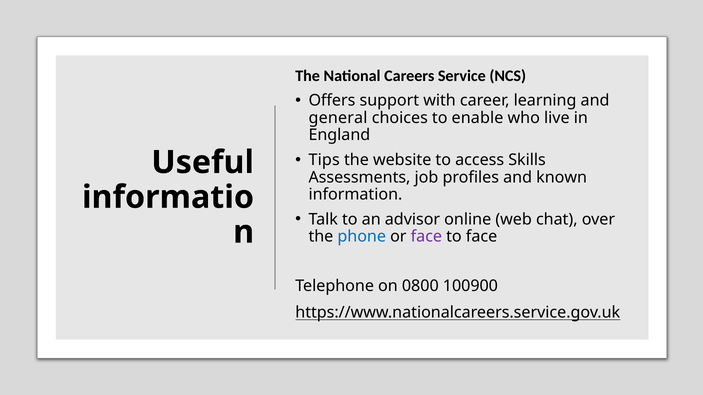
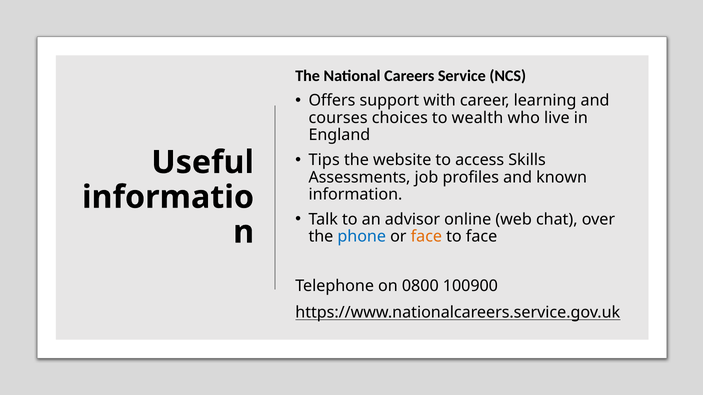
general: general -> courses (338, 118)
enable: enable -> wealth (477, 118)
face colour: purple -> orange (426, 237)
